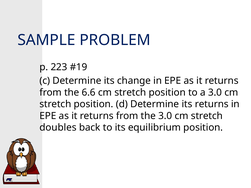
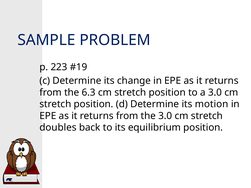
6.6: 6.6 -> 6.3 (89, 93)
its returns: returns -> motion (212, 104)
